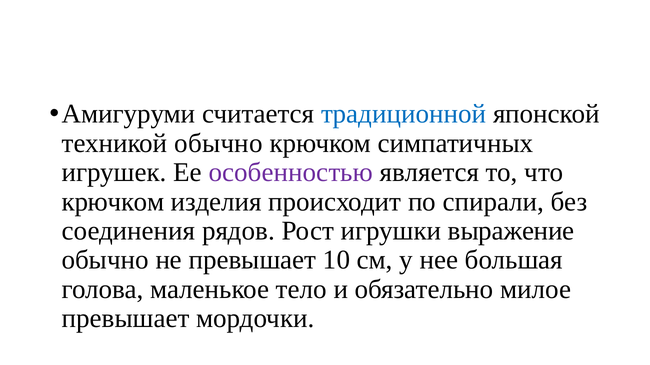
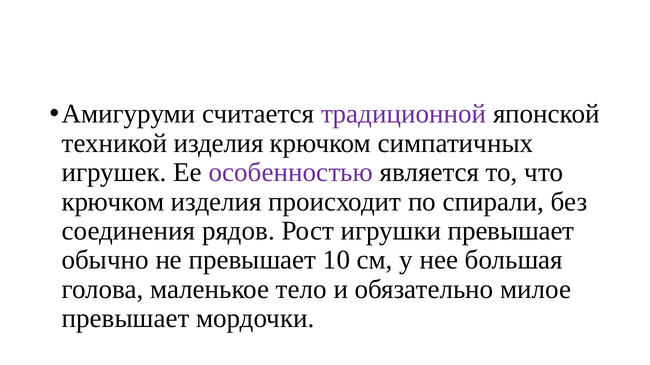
традиционной colour: blue -> purple (404, 114)
техникой обычно: обычно -> изделия (219, 143)
игрушки выражение: выражение -> превышает (511, 231)
